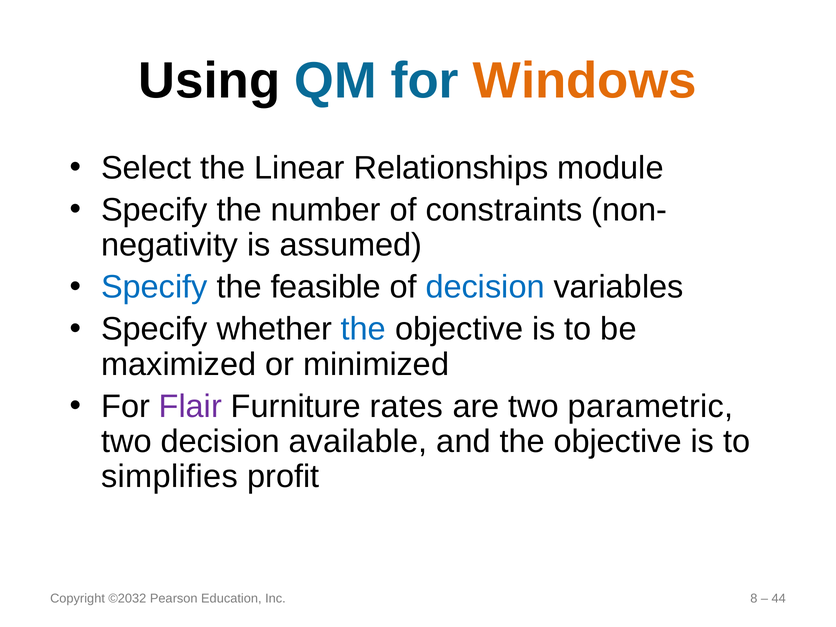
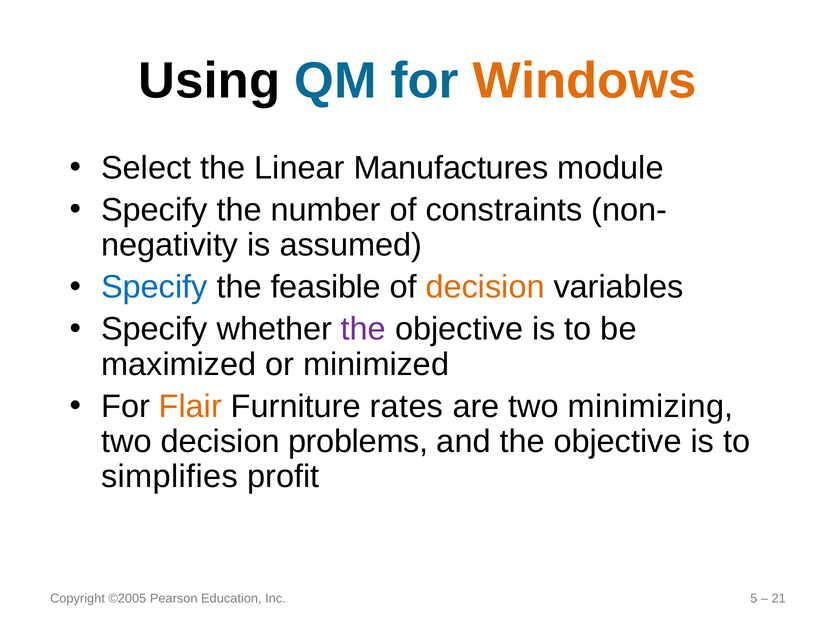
Relationships: Relationships -> Manufactures (451, 168)
decision colour: blue -> orange (485, 287)
the colour: blue -> purple (364, 329)
Flair colour: purple -> orange (190, 406)
parametric: parametric -> minimizing (651, 406)
available: available -> problems (358, 442)
©2032: ©2032 -> ©2005 (127, 599)
8: 8 -> 5 (754, 599)
44: 44 -> 21 (779, 599)
